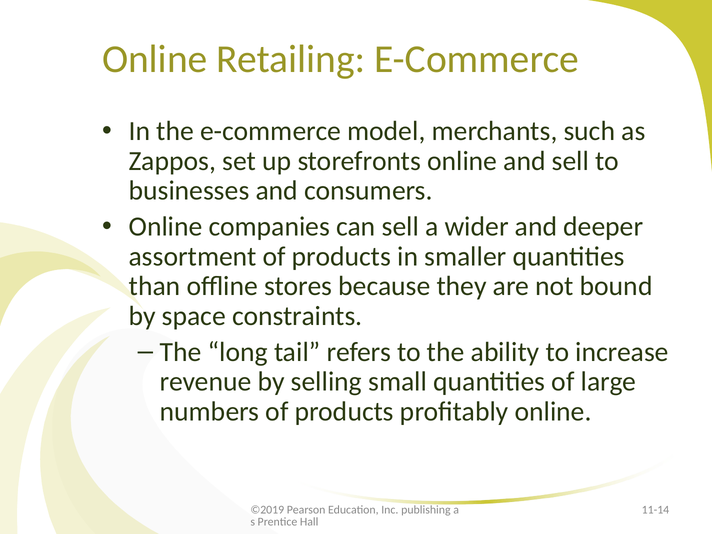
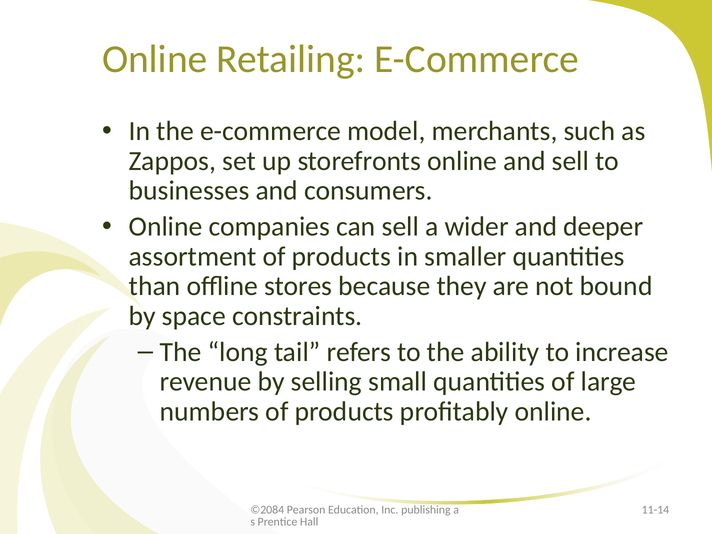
©2019: ©2019 -> ©2084 (267, 510)
